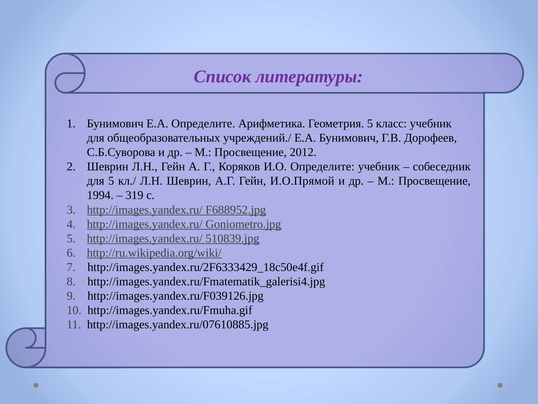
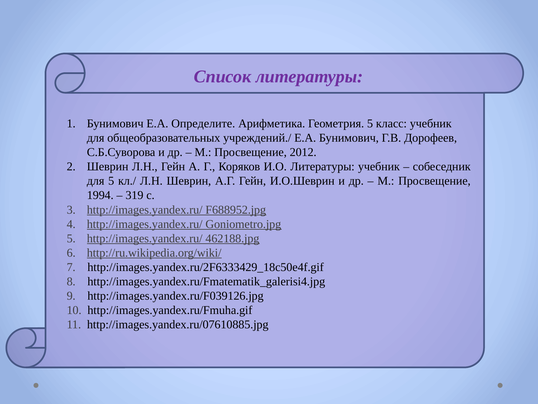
И.О Определите: Определите -> Литературы (322, 166)
И.О.Прямой: И.О.Прямой -> И.О.Шеврин (302, 181)
510839.jpg: 510839.jpg -> 462188.jpg (232, 238)
